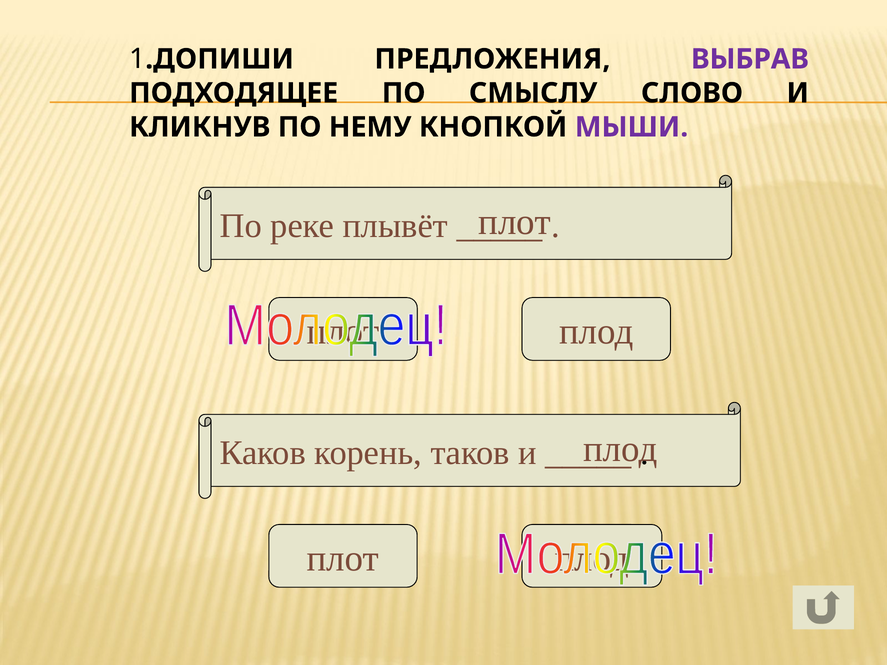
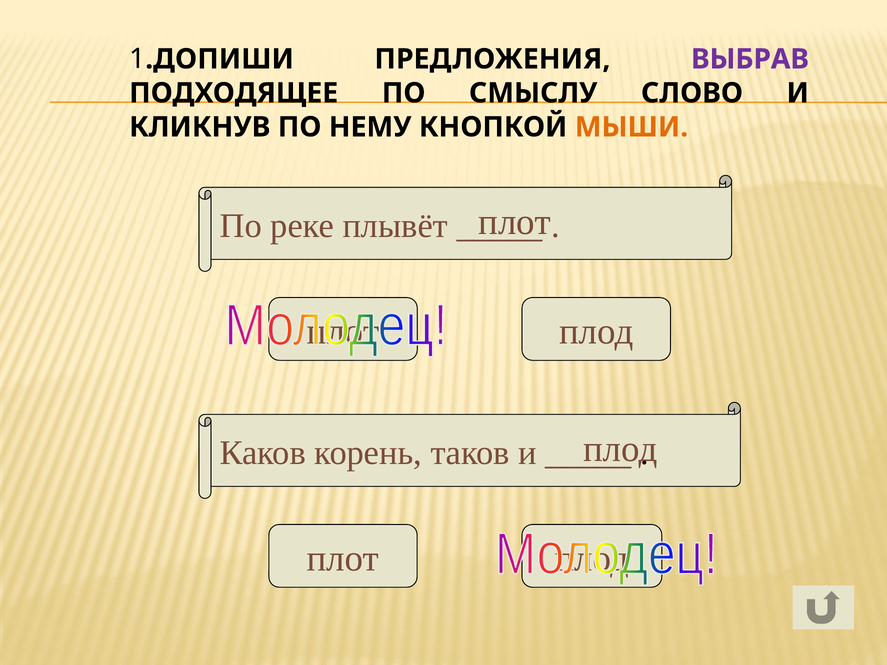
МЫШИ colour: purple -> orange (632, 127)
